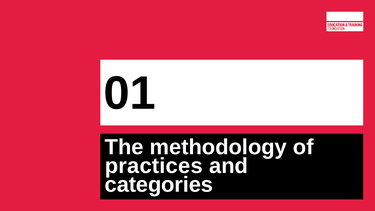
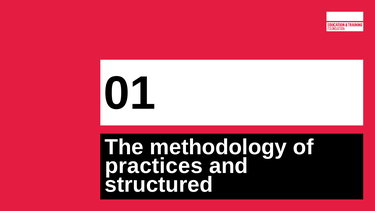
categories: categories -> structured (159, 185)
